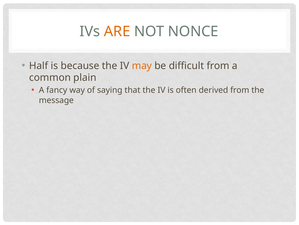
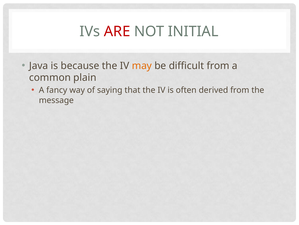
ARE colour: orange -> red (117, 31)
NONCE: NONCE -> INITIAL (193, 31)
Half: Half -> Java (39, 65)
